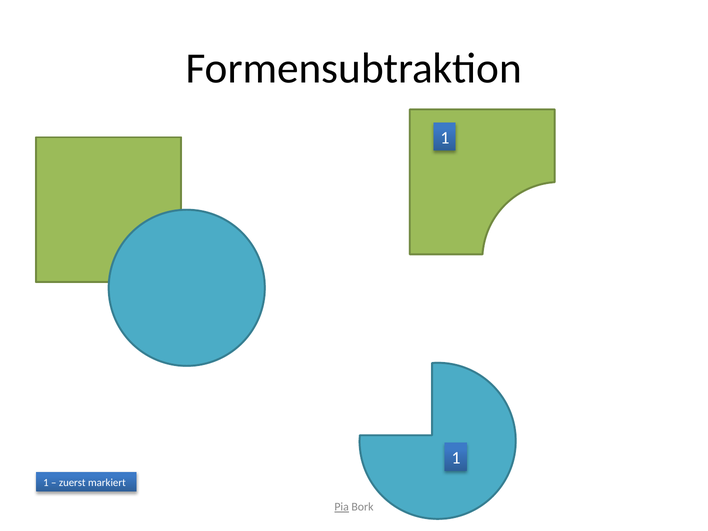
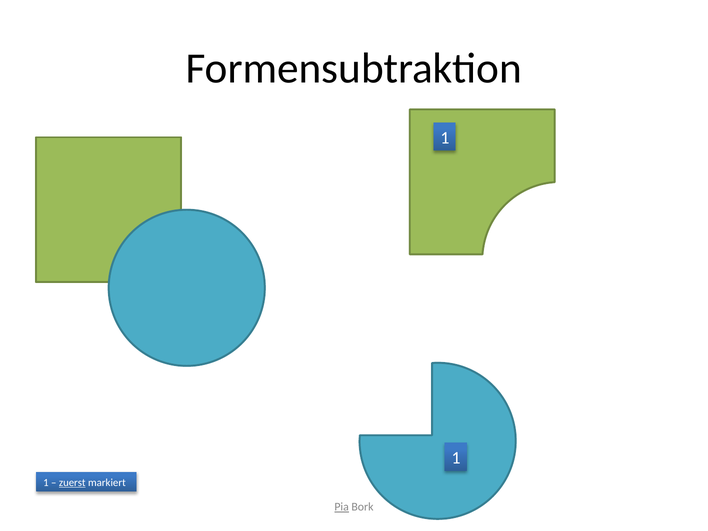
zuerst underline: none -> present (72, 482)
